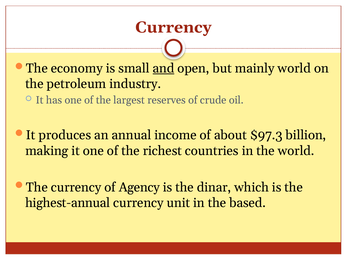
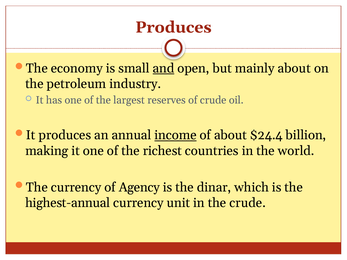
Currency: Currency -> Produces (173, 27)
mainly world: world -> about (294, 68)
income underline: none -> present (175, 135)
$97.3: $97.3 -> $24.4 (266, 135)
the based: based -> crude (248, 203)
